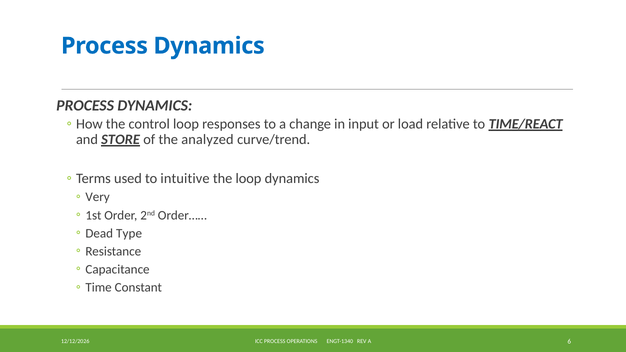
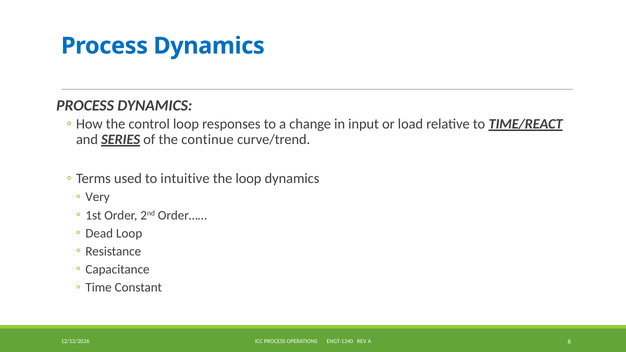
STORE: STORE -> SERIES (121, 140)
analyzed: analyzed -> continue (207, 140)
Dead Type: Type -> Loop (129, 233)
